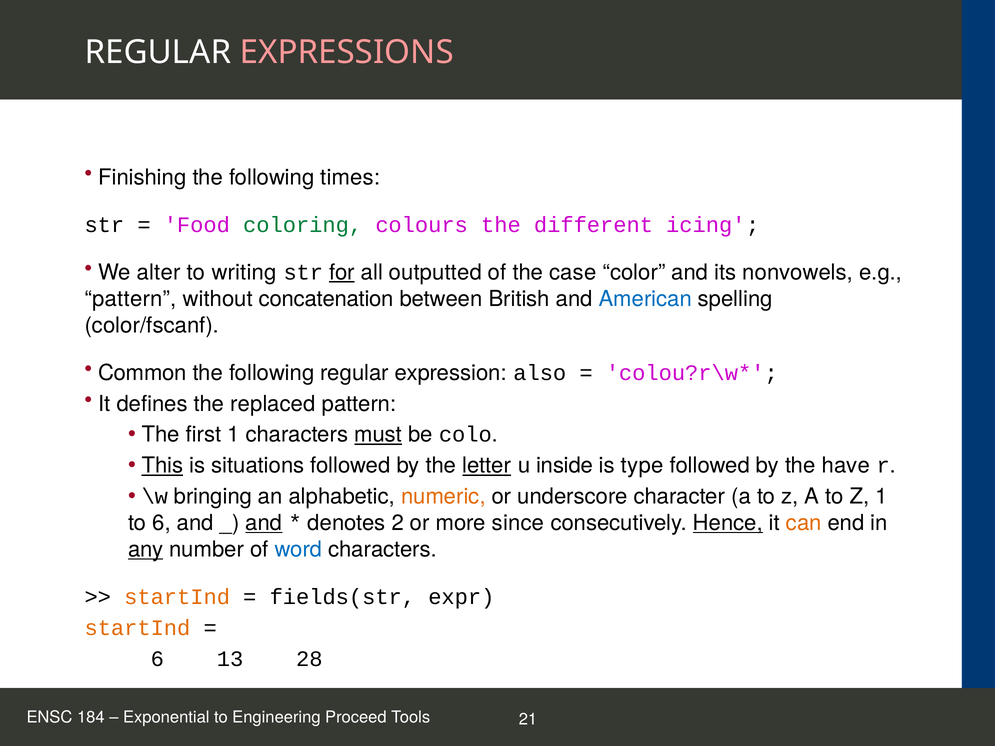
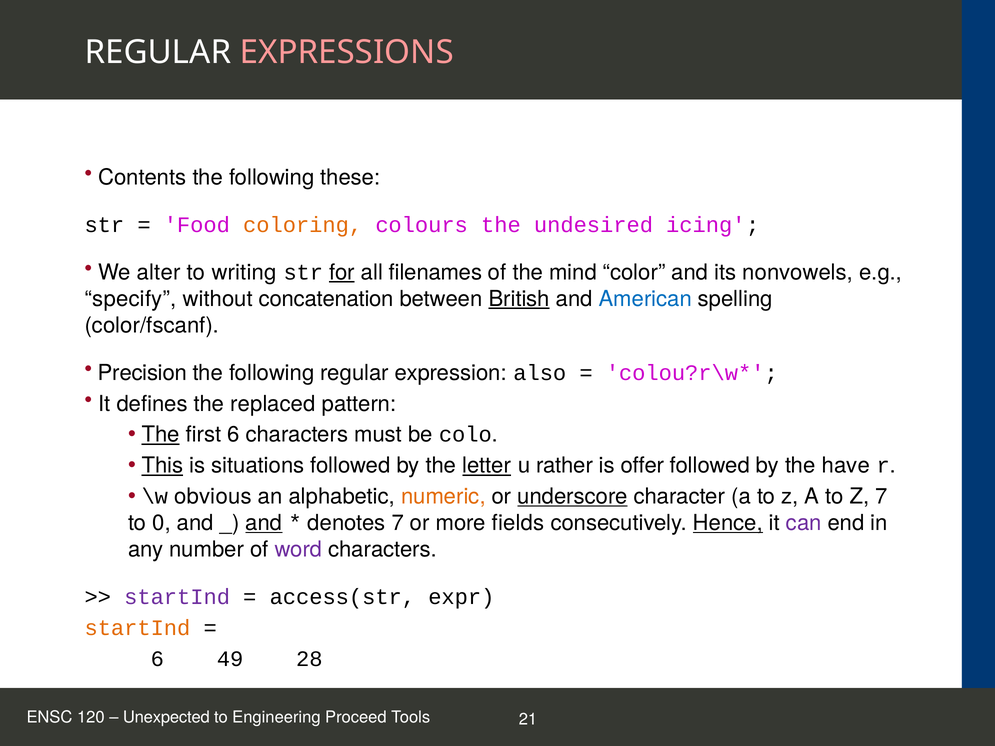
Finishing: Finishing -> Contents (142, 177)
times: times -> these (350, 177)
coloring colour: green -> orange (303, 225)
different: different -> undesired (593, 225)
outputted: outputted -> filenames (436, 272)
case: case -> mind (573, 272)
pattern: pattern -> specify (131, 299)
British underline: none -> present (519, 299)
Common: Common -> Precision (142, 373)
The underline: none -> present (161, 435)
first 1: 1 -> 6 (233, 435)
must underline: present -> none (378, 435)
inside: inside -> rather (565, 466)
type: type -> offer (642, 466)
bringing: bringing -> obvious (213, 497)
underscore underline: none -> present (573, 497)
Z 1: 1 -> 7 (881, 497)
to 6: 6 -> 0 (161, 523)
denotes 2: 2 -> 7 (398, 523)
since: since -> fields (518, 523)
can colour: orange -> purple (804, 523)
any underline: present -> none (146, 550)
word colour: blue -> purple (298, 550)
startInd colour: orange -> purple (177, 597)
fields(str: fields(str -> access(str (342, 597)
13: 13 -> 49 (230, 659)
184: 184 -> 120 (91, 718)
Exponential: Exponential -> Unexpected (166, 718)
